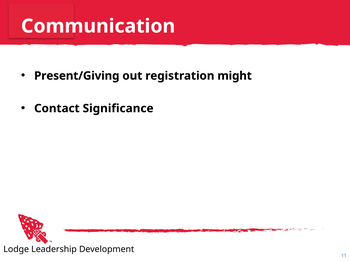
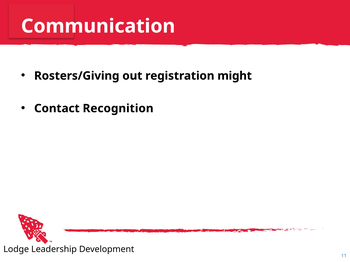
Present/Giving: Present/Giving -> Rosters/Giving (77, 76)
Significance: Significance -> Recognition (118, 109)
